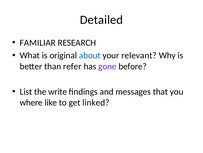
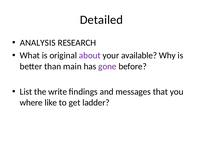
FAMILIAR: FAMILIAR -> ANALYSIS (38, 43)
about colour: blue -> purple (90, 55)
relevant: relevant -> available (139, 55)
refer: refer -> main (72, 66)
linked: linked -> ladder (96, 102)
